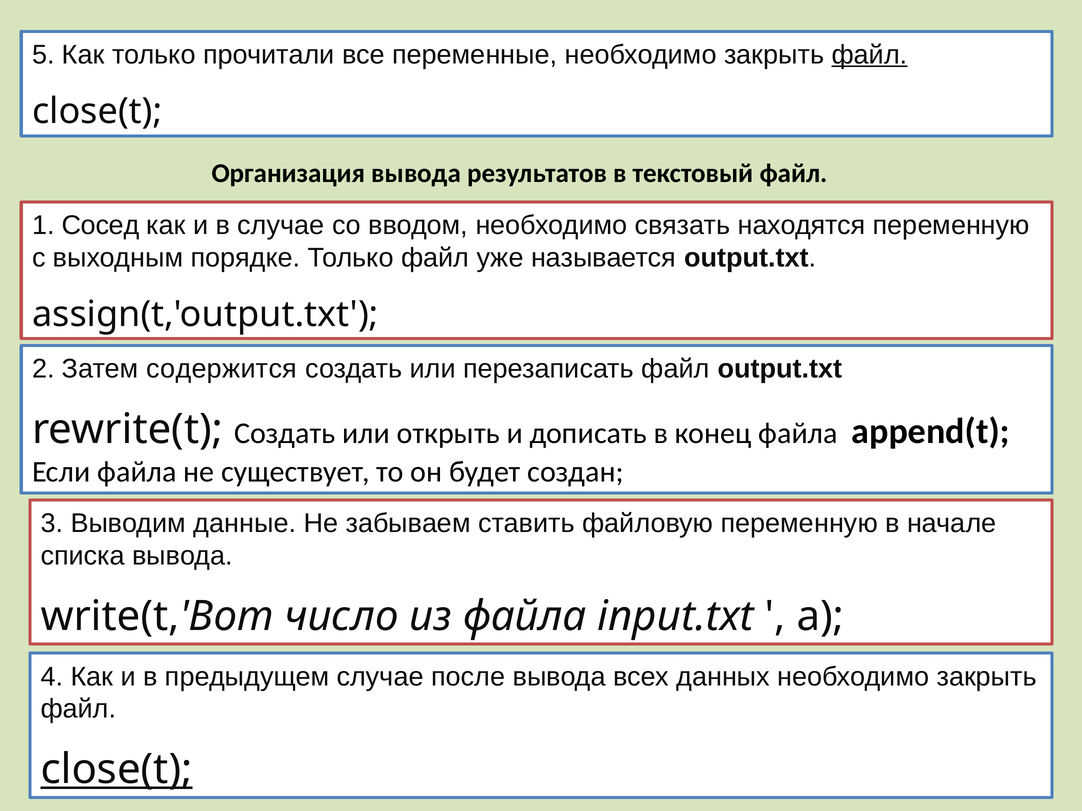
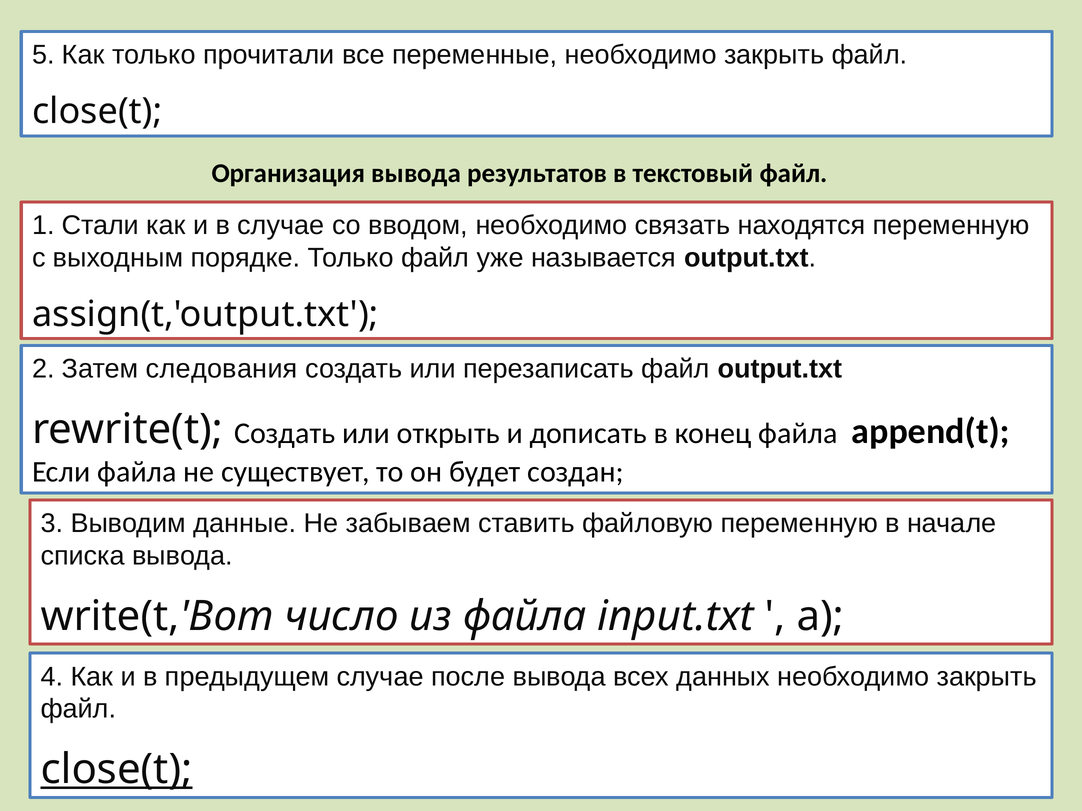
файл underline: present -> none (869, 55)
Сосед: Сосед -> Стали (100, 225)
содержится: содержится -> следования (222, 369)
